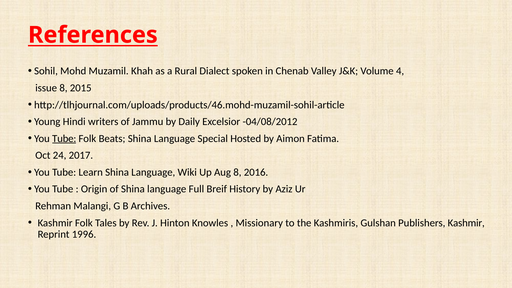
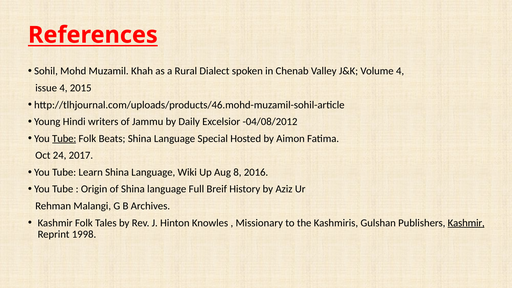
issue 8: 8 -> 4 (63, 88)
Kashmir underline: none -> present (466, 223)
1996: 1996 -> 1998 (84, 234)
